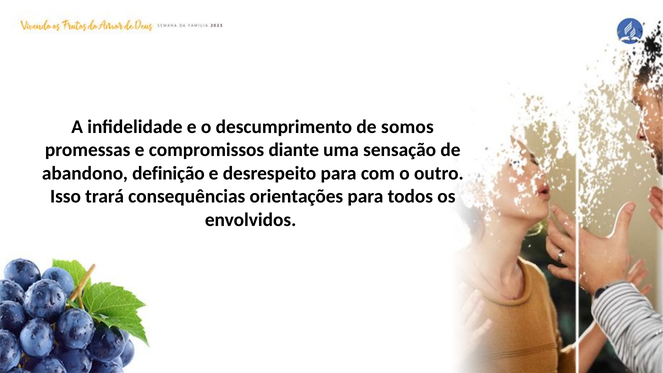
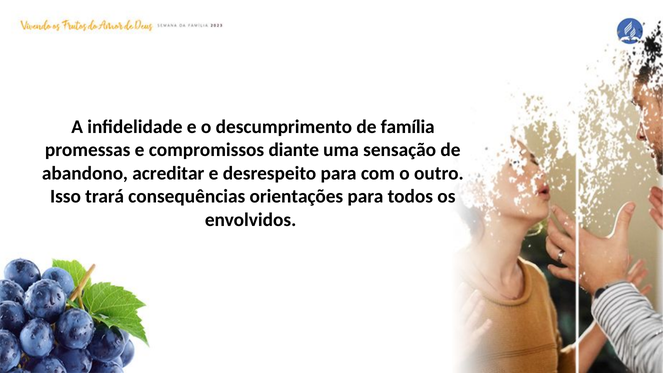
somos: somos -> família (408, 127)
definição: definição -> acreditar (168, 173)
